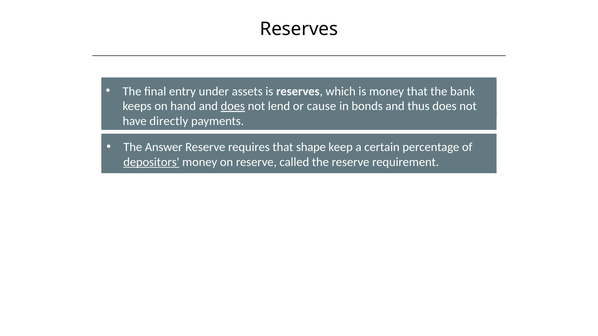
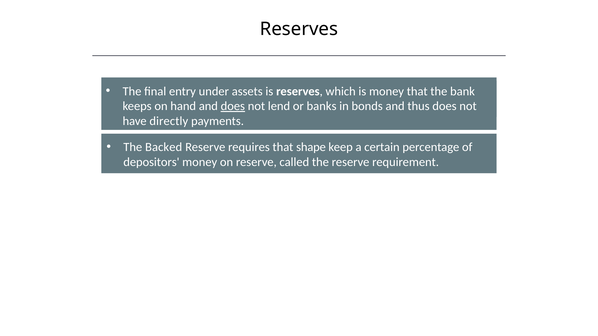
cause: cause -> banks (322, 106)
Answer: Answer -> Backed (164, 147)
depositors underline: present -> none (151, 162)
